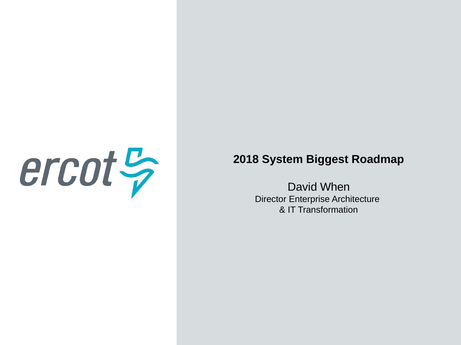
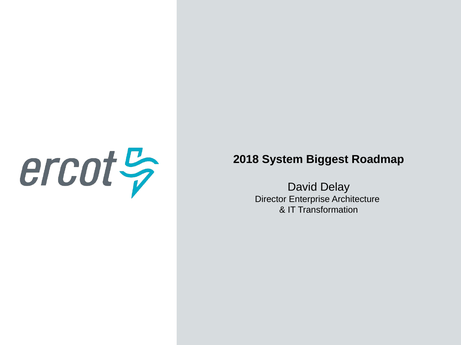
When: When -> Delay (335, 187)
